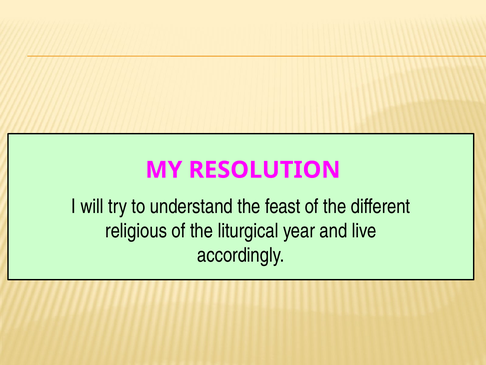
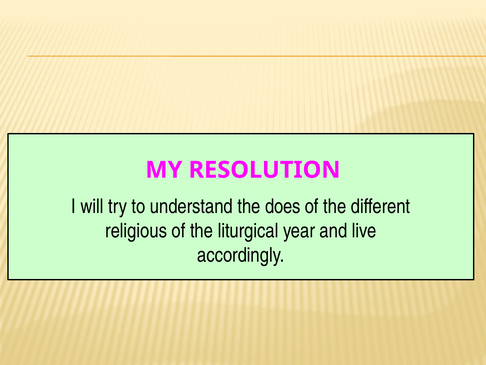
feast: feast -> does (283, 206)
